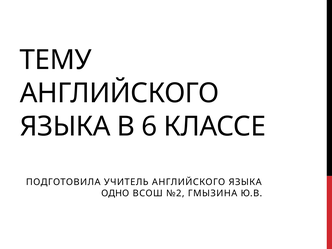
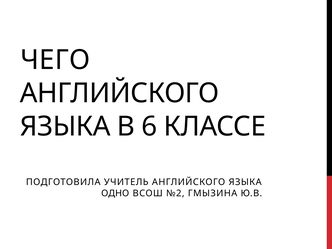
ТЕМУ: ТЕМУ -> ЧЕГО (55, 60)
